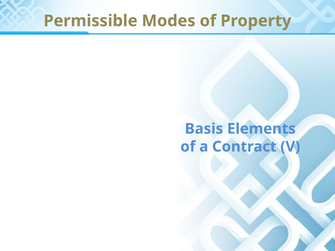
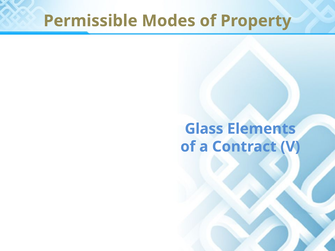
Basis: Basis -> Glass (204, 129)
